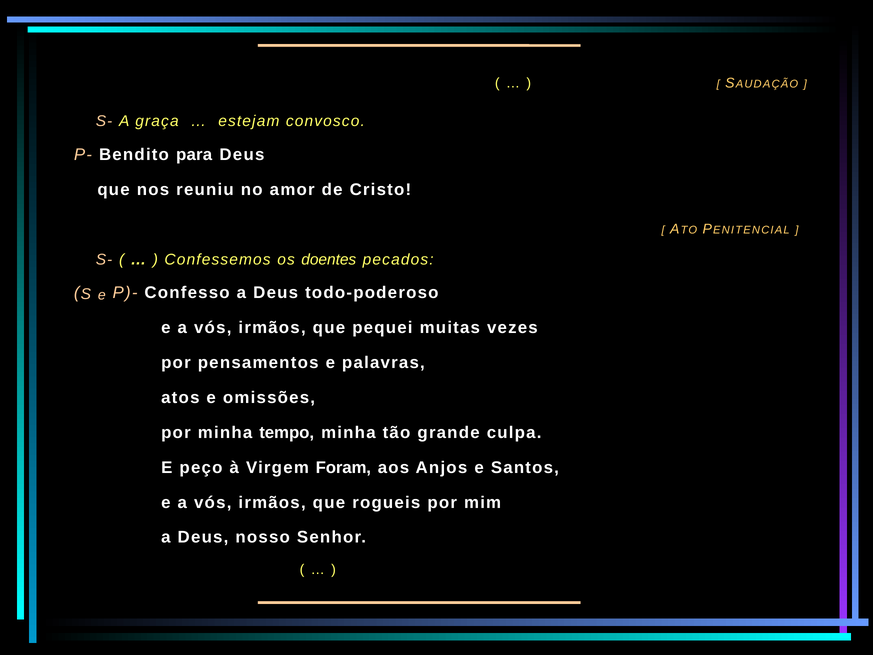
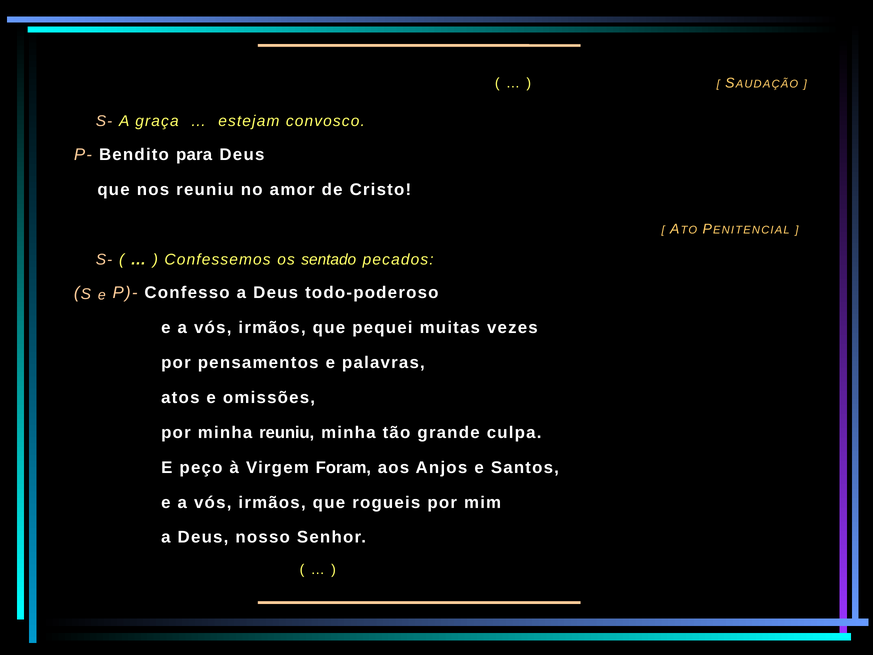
doentes: doentes -> sentado (329, 259)
minha tempo: tempo -> reuniu (287, 432)
